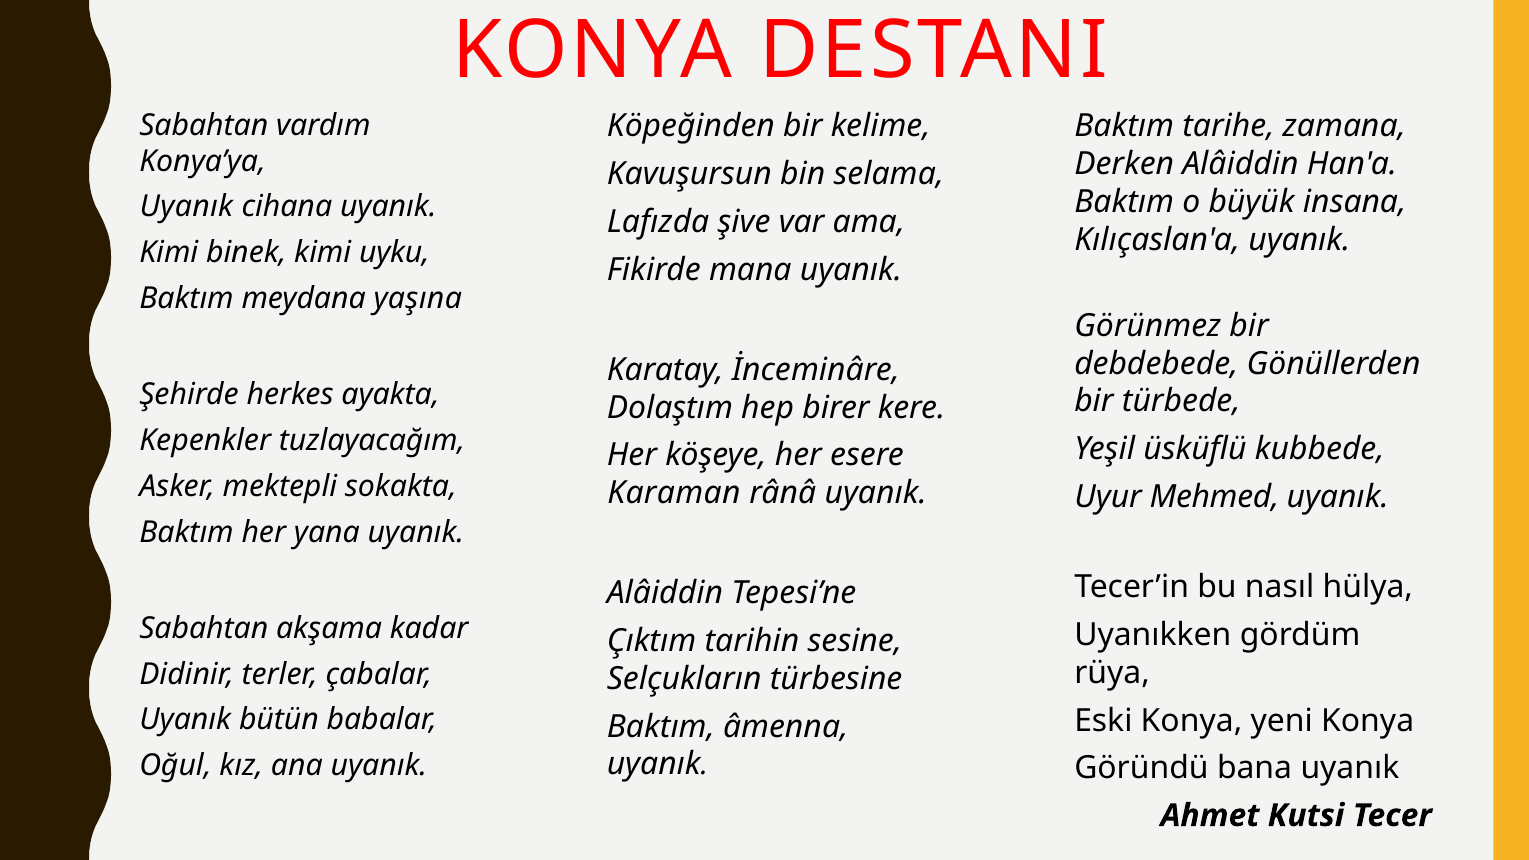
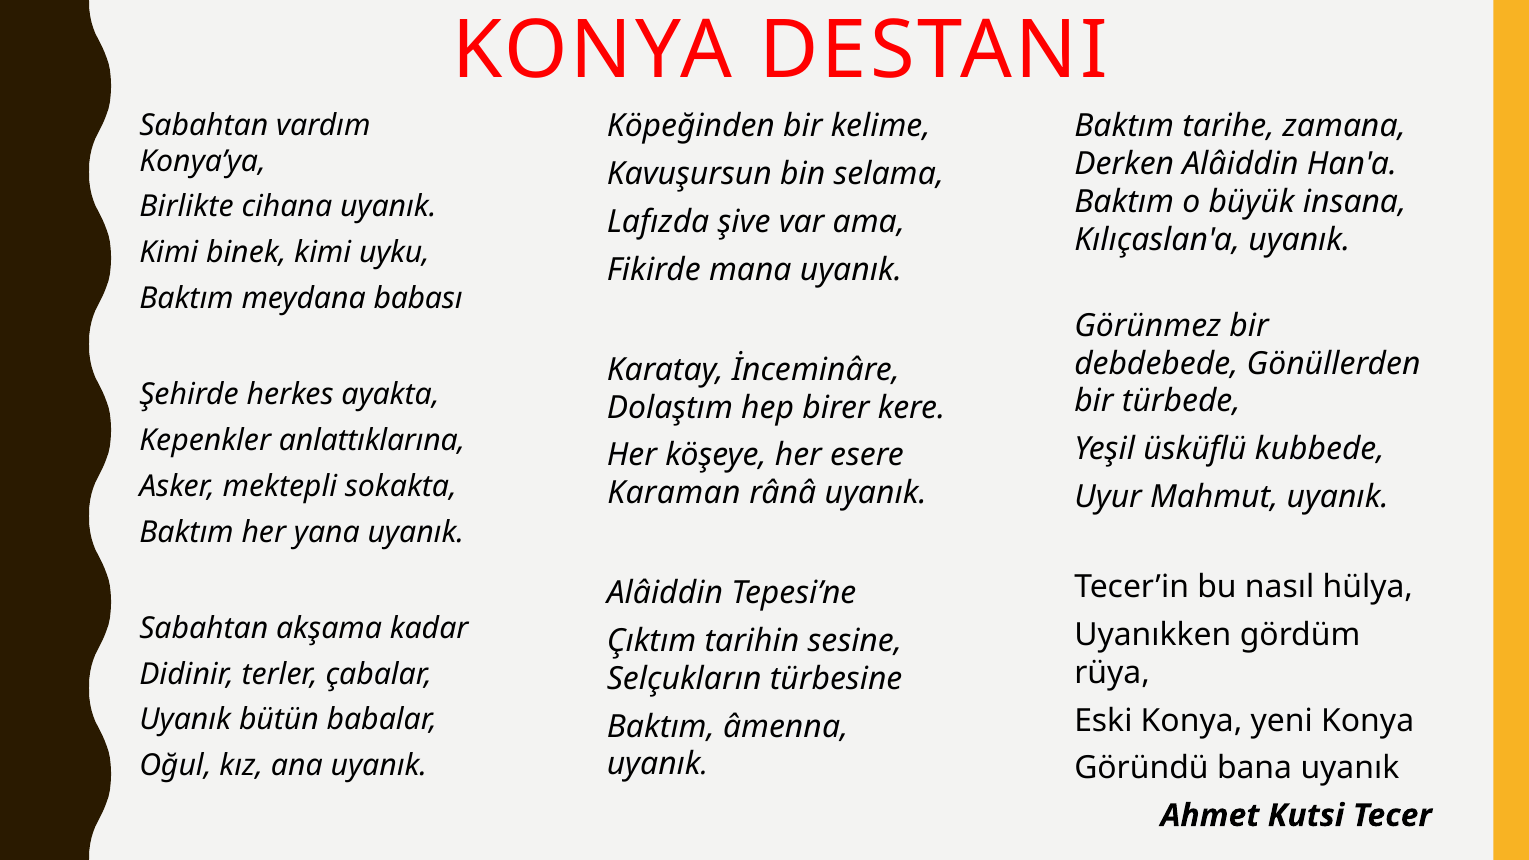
Uyanık: Uyanık -> Birlikte (187, 207)
yaşına: yaşına -> babası (418, 299)
tuzlayacağım: tuzlayacağım -> anlattıklarına (372, 441)
Mehmed: Mehmed -> Mahmut (1214, 497)
